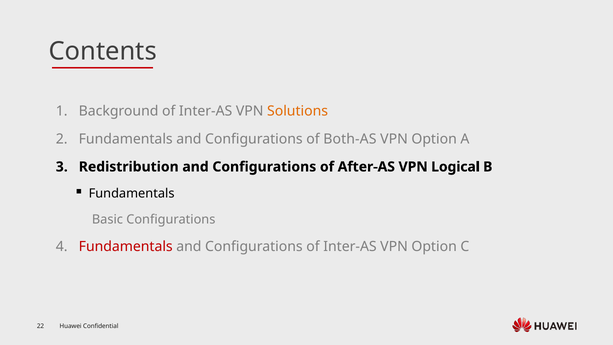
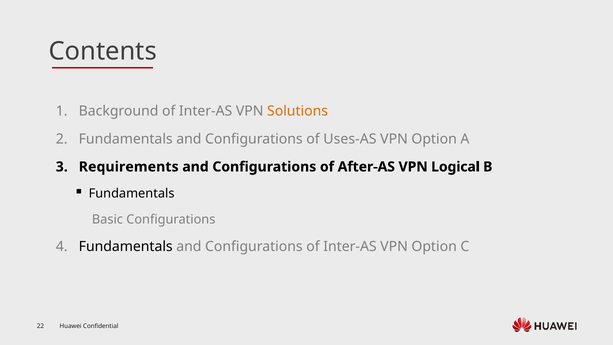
Both-AS: Both-AS -> Uses-AS (350, 139)
Redistribution: Redistribution -> Requirements (129, 167)
Fundamentals colour: red -> black (126, 247)
